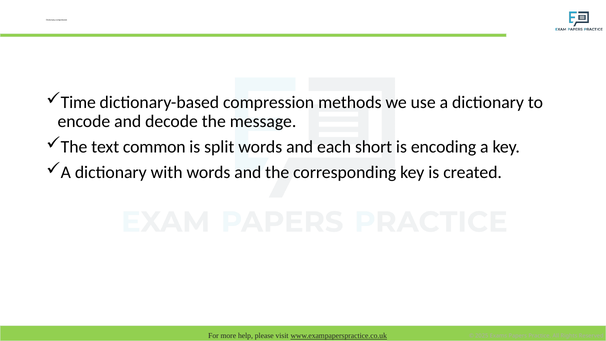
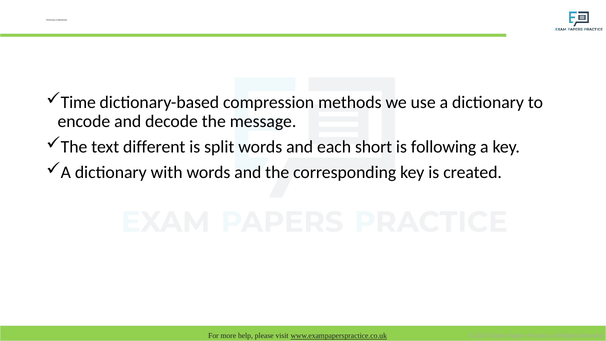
common: common -> different (154, 147)
encoding: encoding -> following (444, 147)
